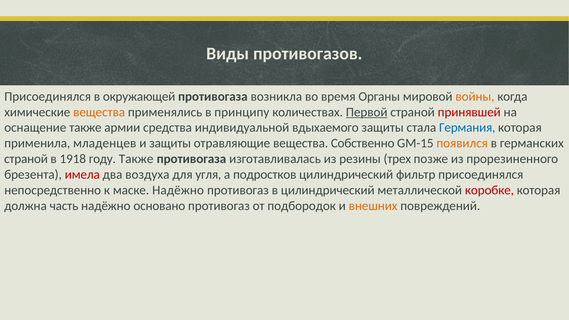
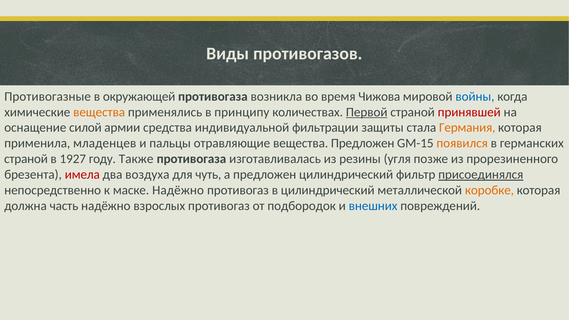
Присоединялся: Присоединялся -> Противогазные (48, 96)
Органы: Органы -> Чижова (379, 96)
войны colour: orange -> blue (475, 96)
оснащение также: также -> силой (85, 128)
вдыхаемого: вдыхаемого -> фильтрации (325, 128)
Германия colour: blue -> orange (467, 128)
и защиты: защиты -> пальцы (170, 143)
вещества Собственно: Собственно -> Предложен (363, 143)
1918: 1918 -> 1927 (73, 159)
трех: трех -> угля (397, 159)
угля: угля -> чуть (208, 175)
а подростков: подростков -> предложен (265, 175)
присоединялся underline: none -> present (481, 175)
коробке colour: red -> orange (489, 190)
основано: основано -> взрослых (159, 206)
внешних colour: orange -> blue (373, 206)
